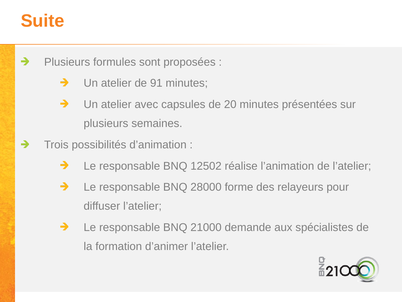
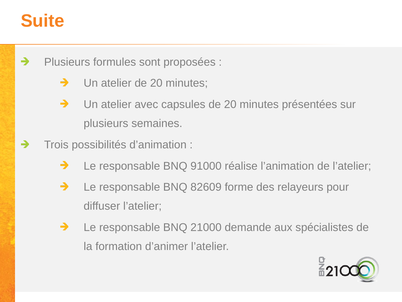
atelier de 91: 91 -> 20 (156, 83)
12502: 12502 -> 91000 (206, 166)
28000: 28000 -> 82609 (206, 187)
